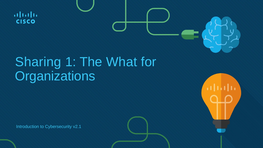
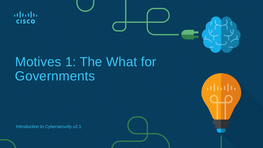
Sharing: Sharing -> Motives (38, 62)
Organizations: Organizations -> Governments (55, 76)
